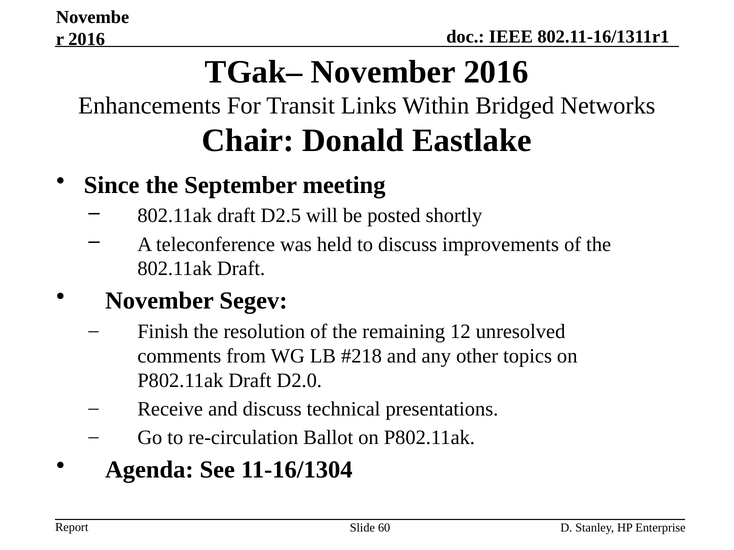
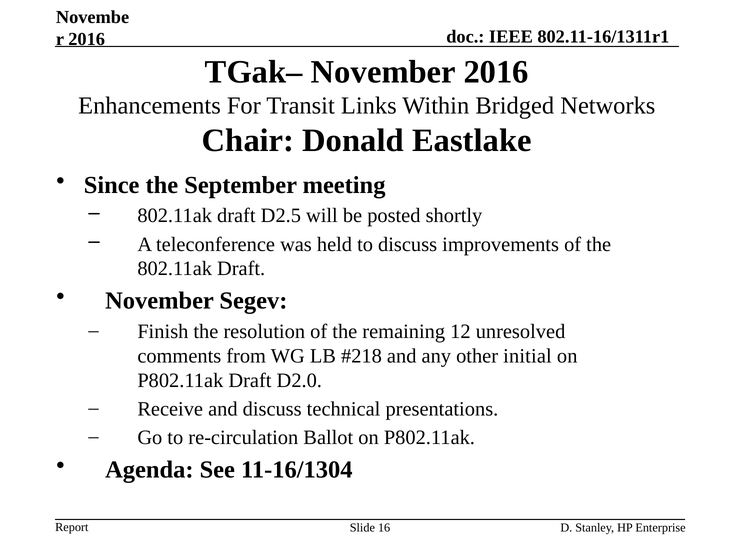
topics: topics -> initial (527, 356)
60: 60 -> 16 (384, 528)
